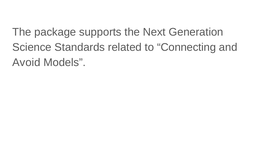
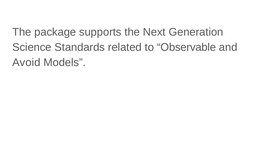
Connecting: Connecting -> Observable (187, 47)
